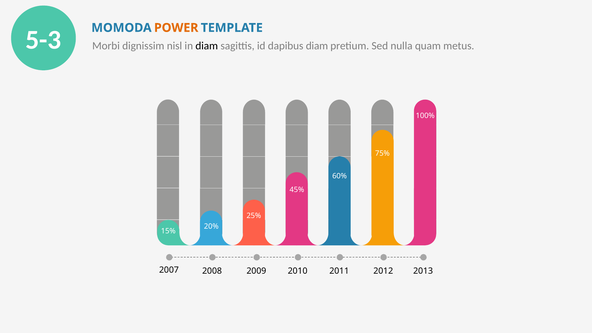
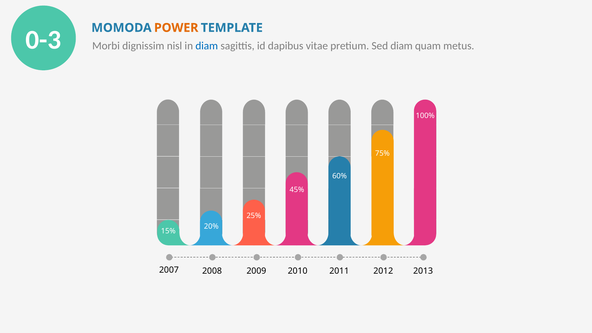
5-3: 5-3 -> 0-3 (43, 40)
diam colour: black -> blue (207, 46)
dapibus diam: diam -> vitae (317, 46)
Sed nulla: nulla -> diam (402, 46)
